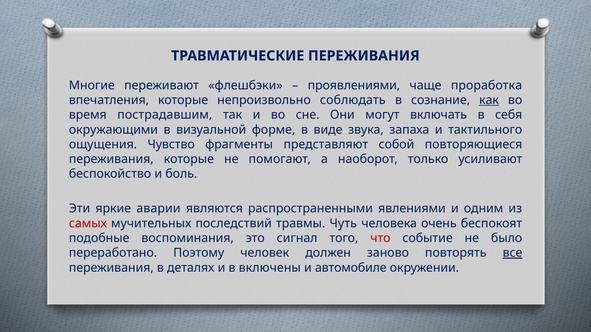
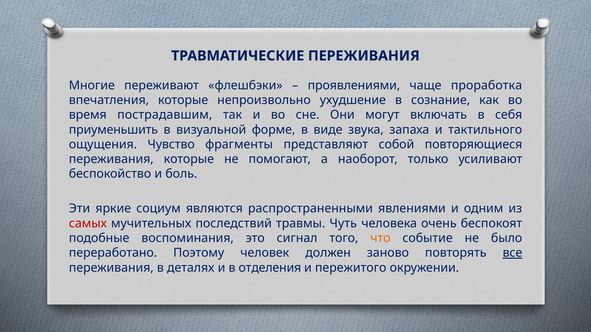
соблюдать: соблюдать -> ухудшение (353, 100)
как underline: present -> none (489, 100)
окружающими: окружающими -> приуменьшить (113, 130)
аварии: аварии -> социум (159, 209)
что colour: red -> orange (380, 238)
включены: включены -> отделения (270, 268)
автомобиле: автомобиле -> пережитого (351, 268)
